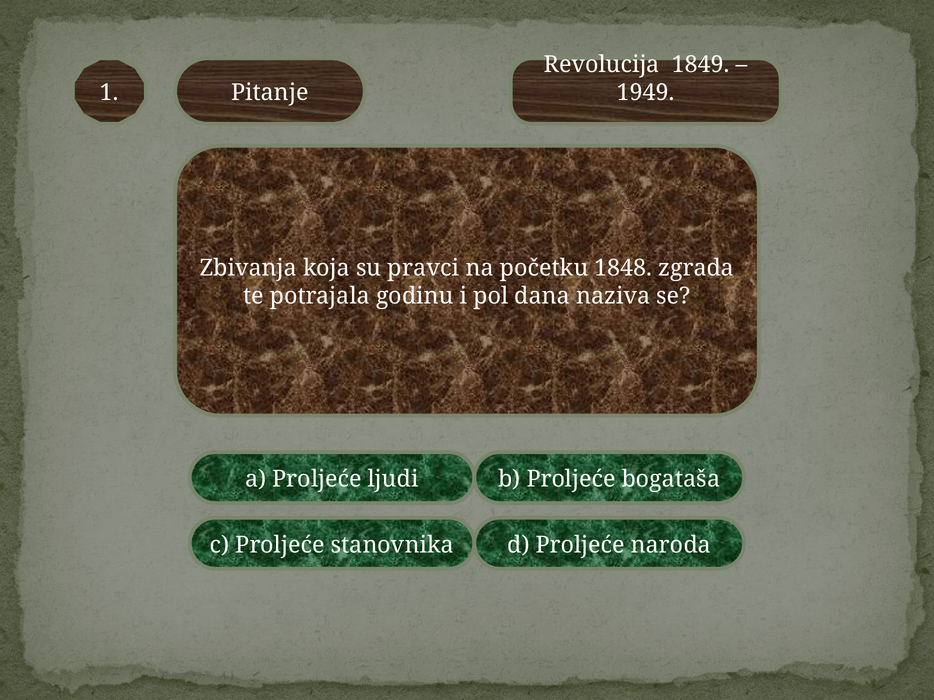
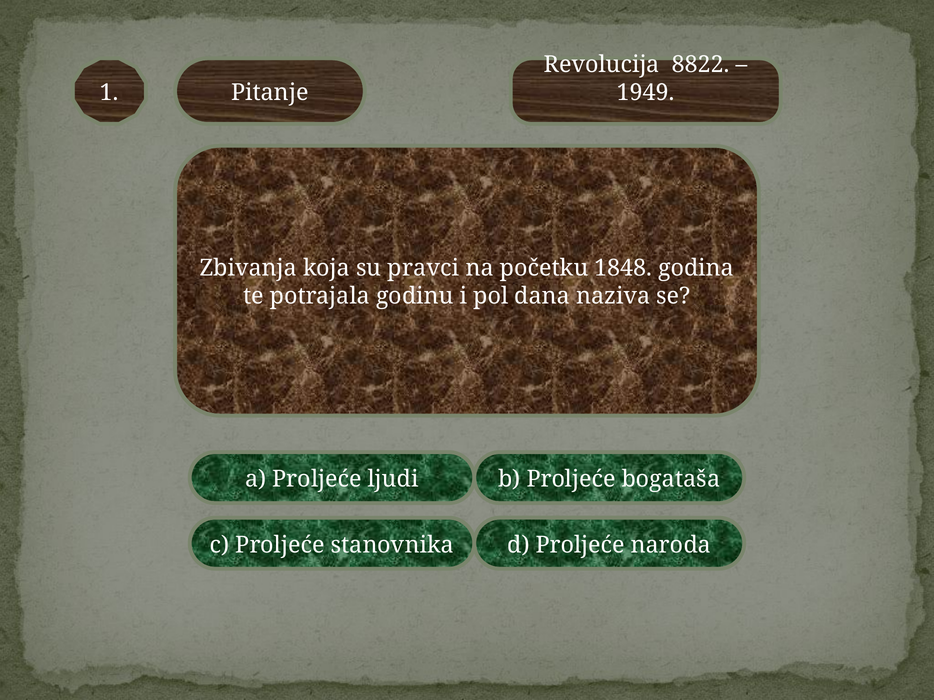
1849: 1849 -> 8822 (701, 65)
zgrada: zgrada -> godina (696, 268)
